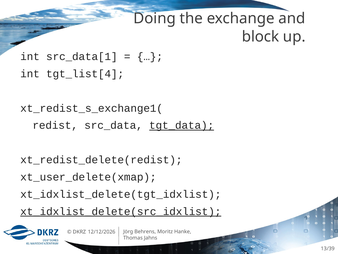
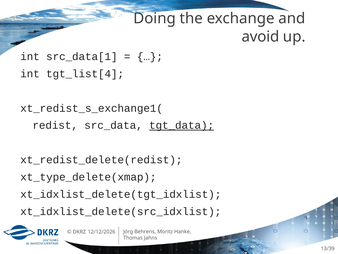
block: block -> avoid (261, 36)
xt_user_delete(xmap: xt_user_delete(xmap -> xt_type_delete(xmap (88, 177)
xt_idxlist_delete(src_idxlist underline: present -> none (121, 211)
